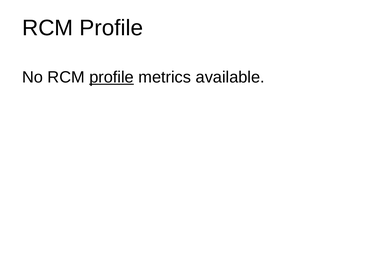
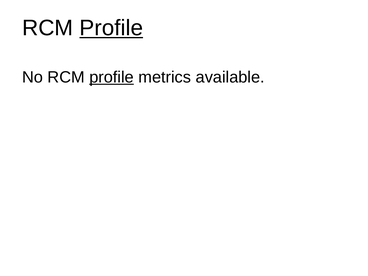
Profile underline: none -> present (111, 28)
